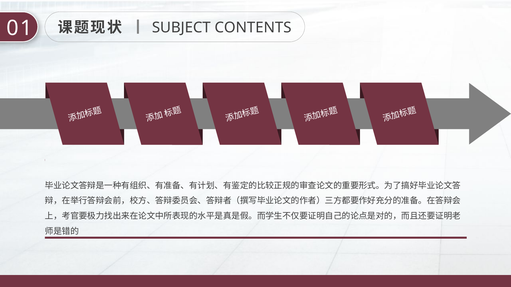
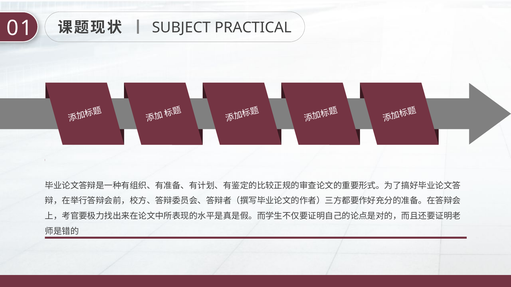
CONTENTS: CONTENTS -> PRACTICAL (253, 28)
